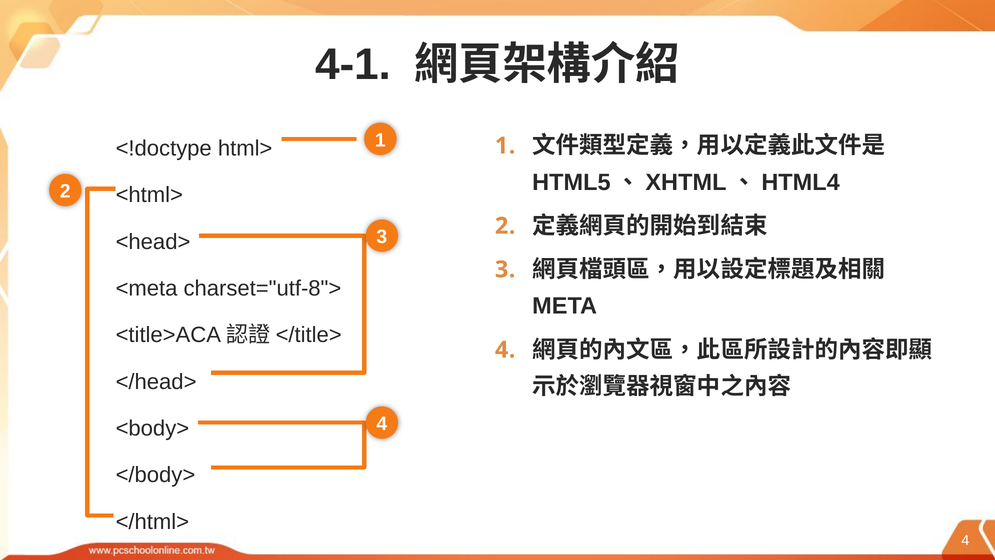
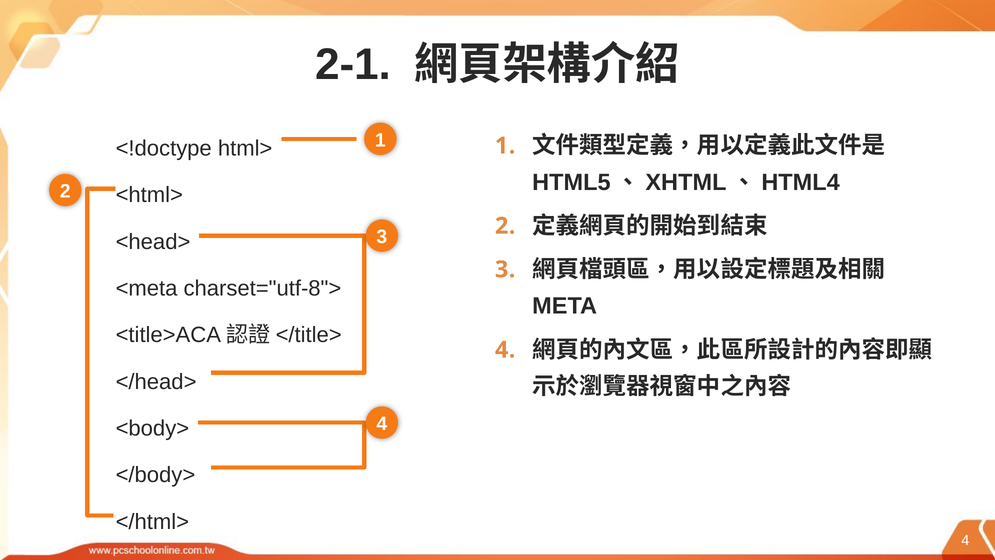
4-1: 4-1 -> 2-1 (353, 65)
